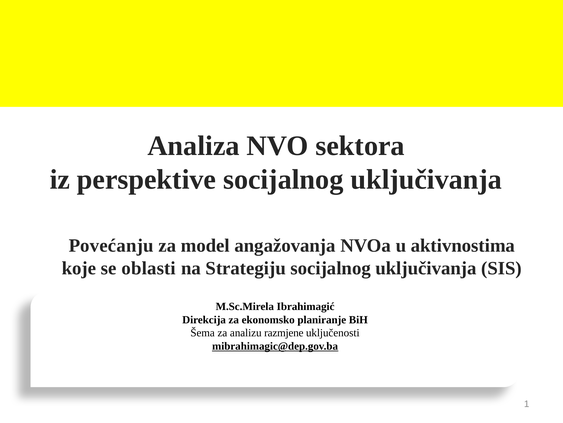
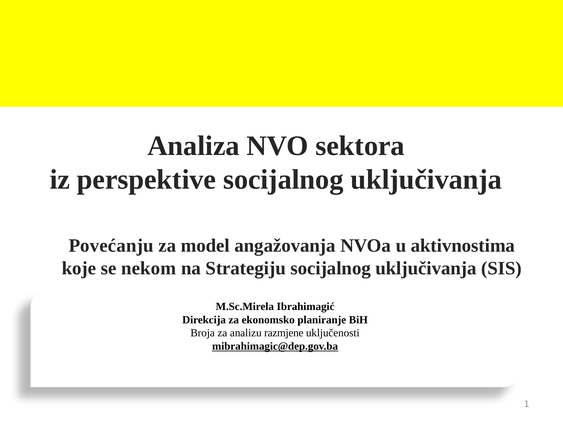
oblasti: oblasti -> nekom (149, 268)
Šema: Šema -> Broja (203, 332)
